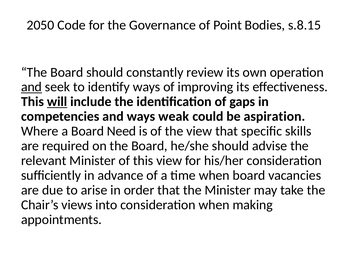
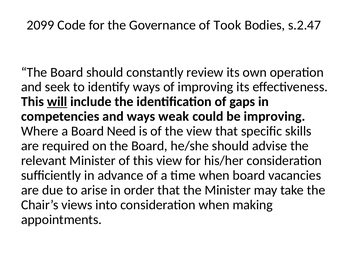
2050: 2050 -> 2099 (40, 25)
Point: Point -> Took (227, 25)
s.8.15: s.8.15 -> s.2.47 (305, 25)
and underline: present -> none (31, 87)
be aspiration: aspiration -> improving (274, 117)
